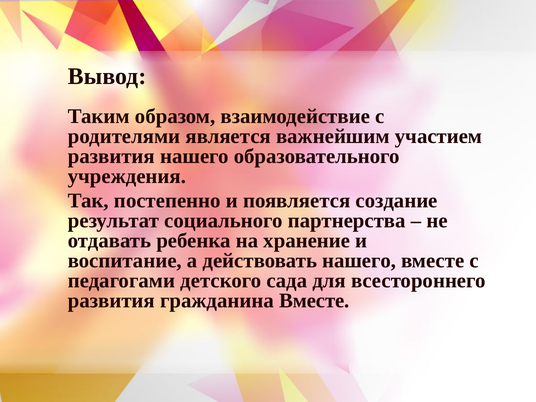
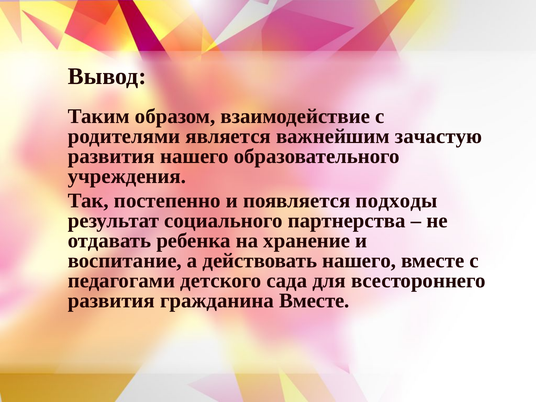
участием: участием -> зачастую (439, 136)
создание: создание -> подходы (396, 201)
